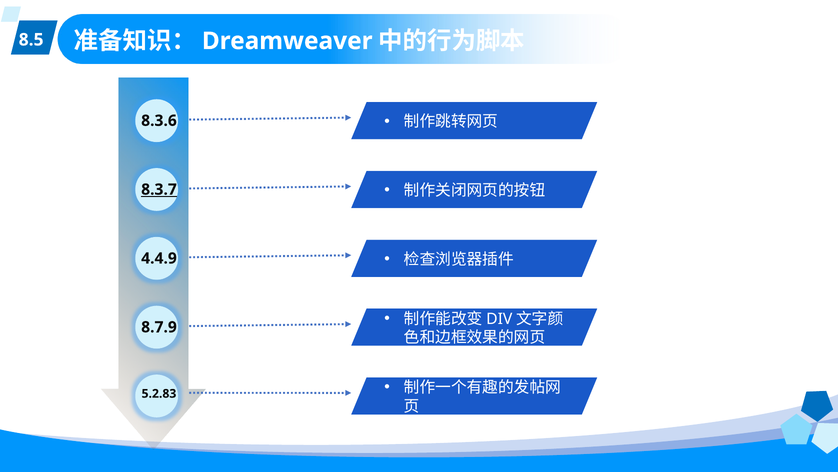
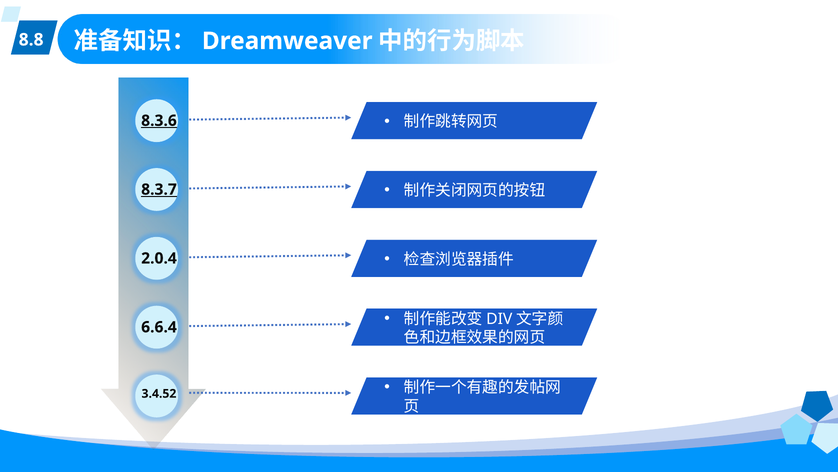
8.5: 8.5 -> 8.8 (31, 40)
8.3.6 underline: none -> present (159, 121)
4.4.9: 4.4.9 -> 2.0.4 (159, 258)
8.7.9: 8.7.9 -> 6.6.4 (159, 327)
5.2.83: 5.2.83 -> 3.4.52 (159, 393)
